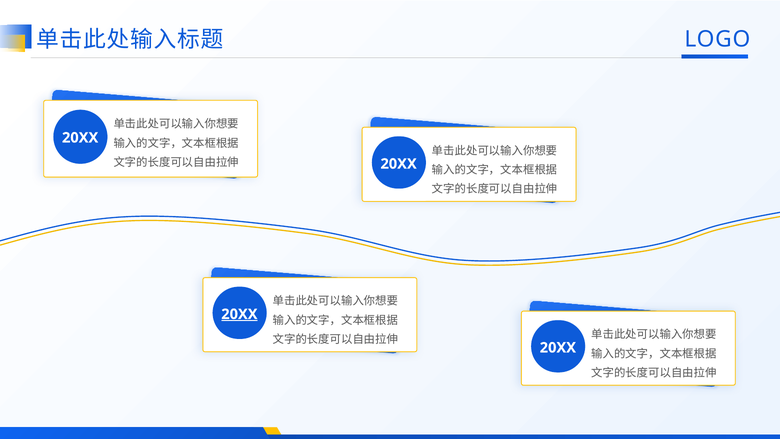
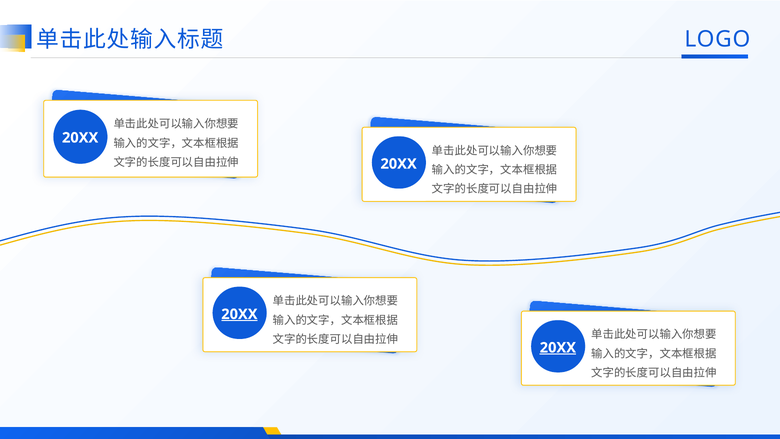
20XX underline: none -> present (558, 348)
